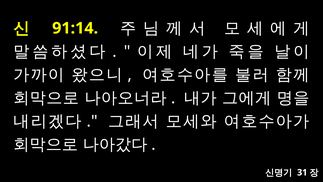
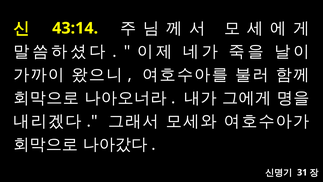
91:14: 91:14 -> 43:14 (75, 28)
